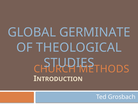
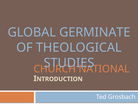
METHODS: METHODS -> NATIONAL (104, 69)
